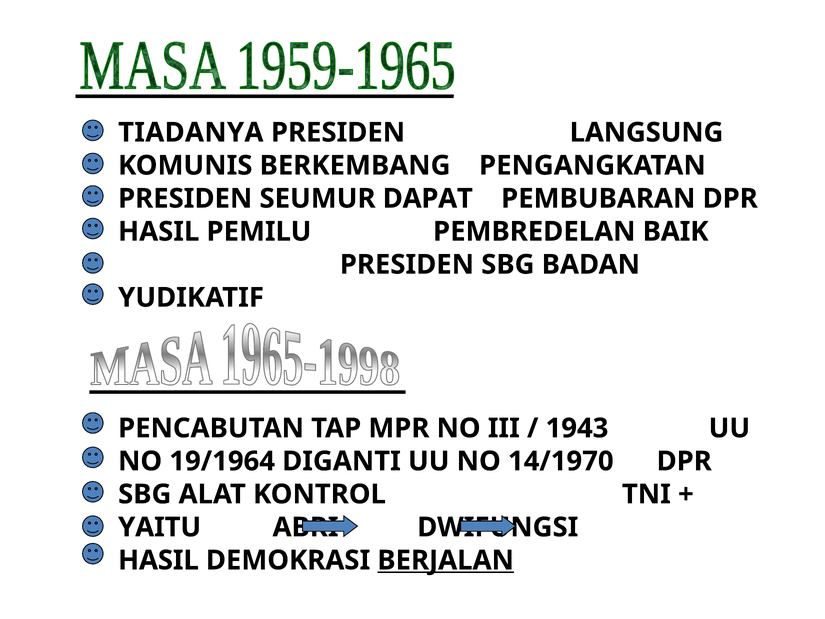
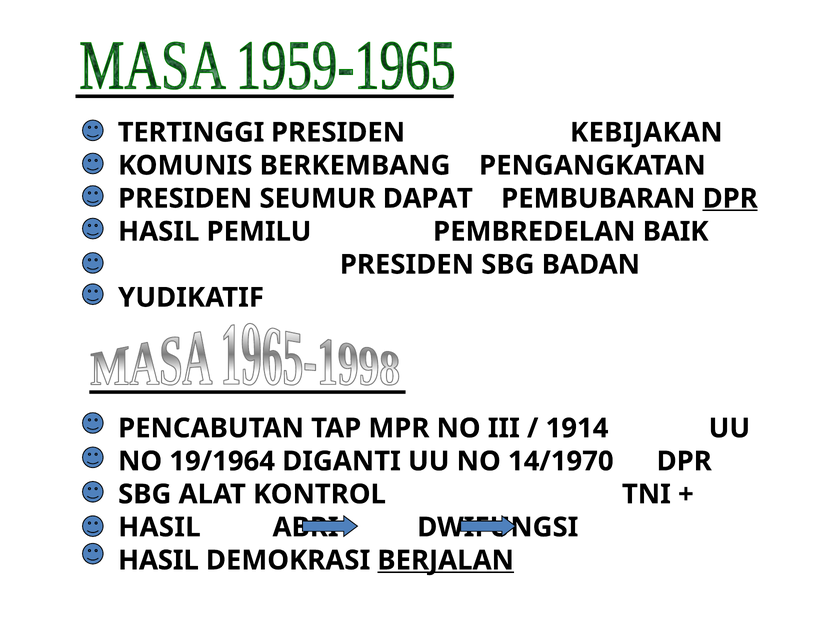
TIADANYA: TIADANYA -> TERTINGGI (191, 132)
LANGSUNG: LANGSUNG -> KEBIJAKAN (646, 132)
DPR underline: none -> present (730, 198)
1943: 1943 -> 1914 (577, 428)
YAITU: YAITU -> HASIL (159, 527)
